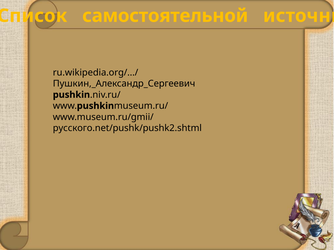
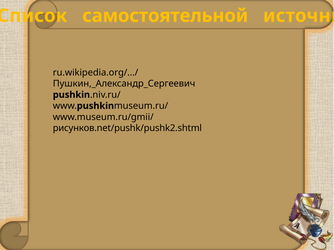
русского.net/pushk/pushk2.shtml: русского.net/pushk/pushk2.shtml -> рисунков.net/pushk/pushk2.shtml (127, 128)
